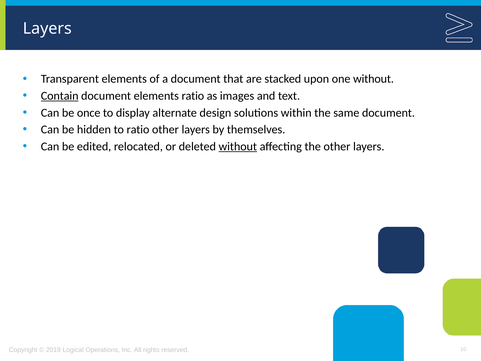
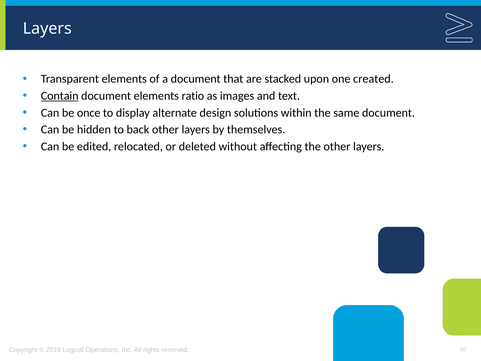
one without: without -> created (373, 79)
to ratio: ratio -> back (138, 129)
without underline: present -> none (238, 146)
